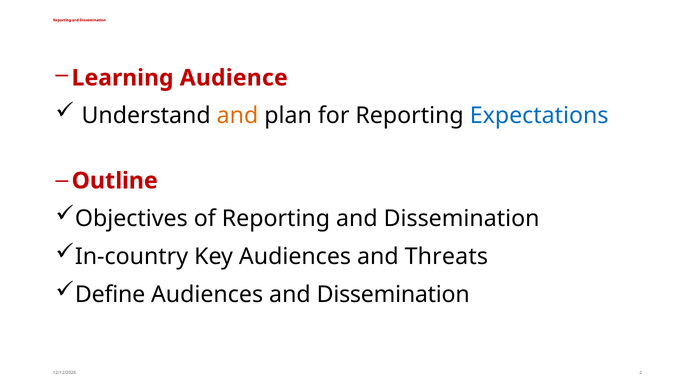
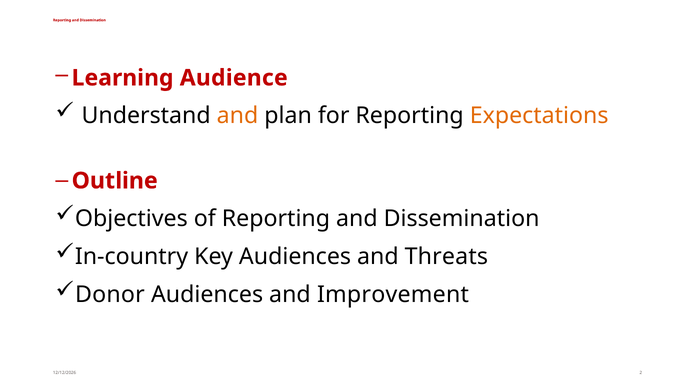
Expectations colour: blue -> orange (539, 116)
Define: Define -> Donor (110, 295)
Audiences and Dissemination: Dissemination -> Improvement (393, 295)
